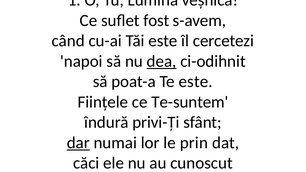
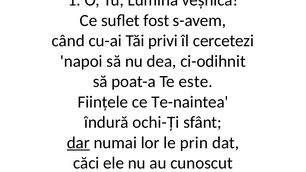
Tăi este: este -> privi (163, 41)
dea underline: present -> none (162, 61)
Te-suntem: Te-suntem -> Te-naintea (190, 102)
privi-Ți: privi-Ți -> ochi-Ți (156, 122)
